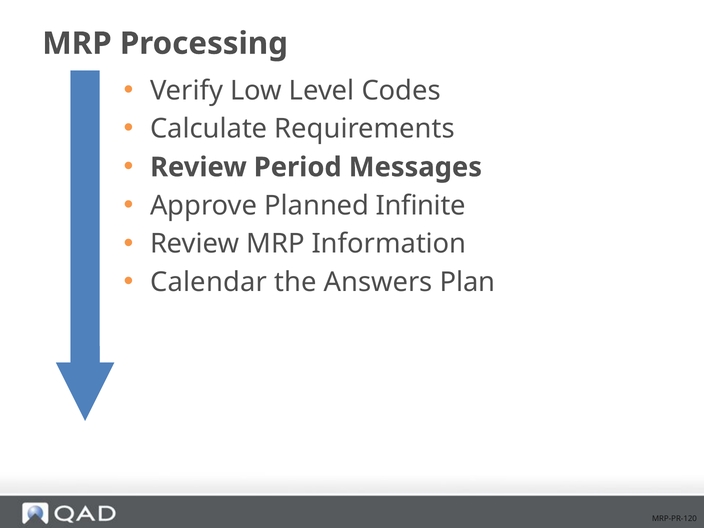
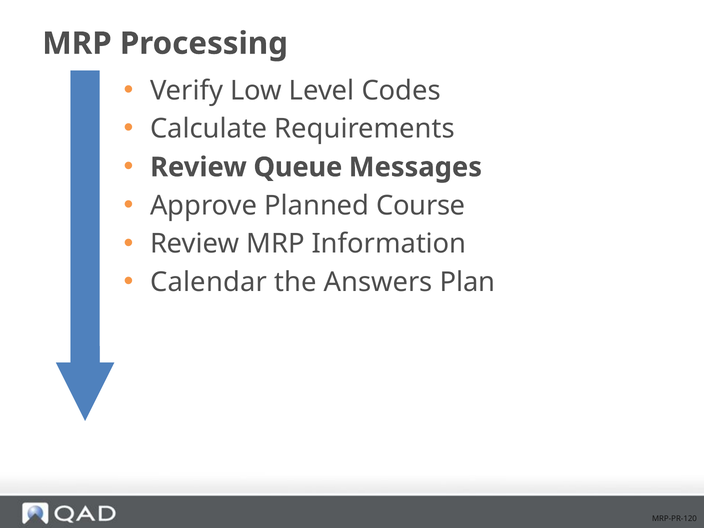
Period: Period -> Queue (298, 167)
Infinite: Infinite -> Course (421, 206)
